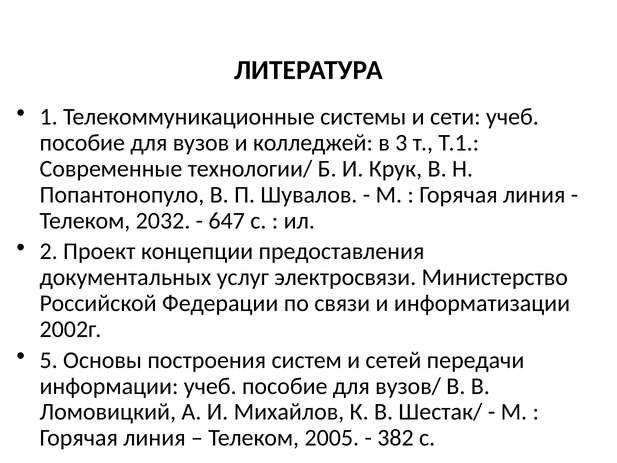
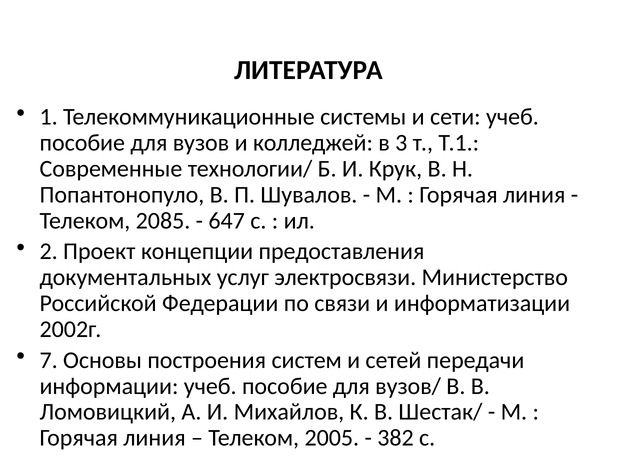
2032: 2032 -> 2085 (163, 221)
5: 5 -> 7 (49, 360)
